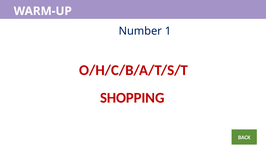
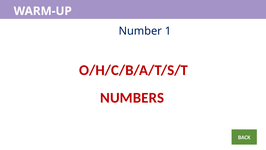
SHOPPING: SHOPPING -> NUMBERS (132, 97)
